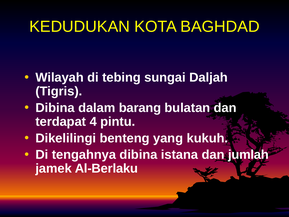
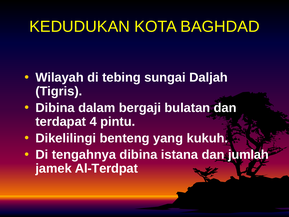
barang: barang -> bergaji (140, 108)
Al-Berlaku: Al-Berlaku -> Al-Terdpat (106, 168)
